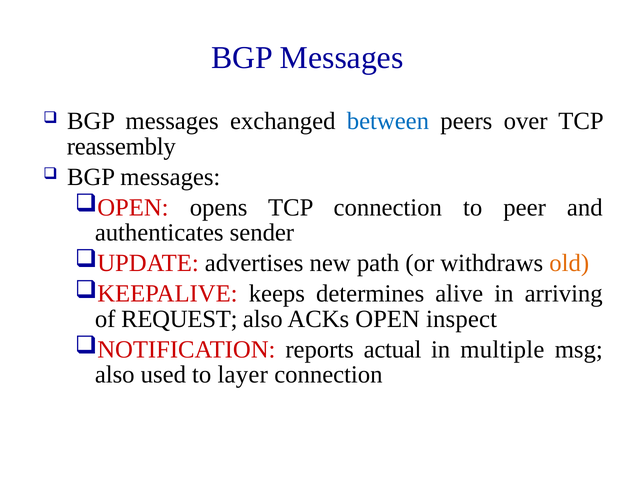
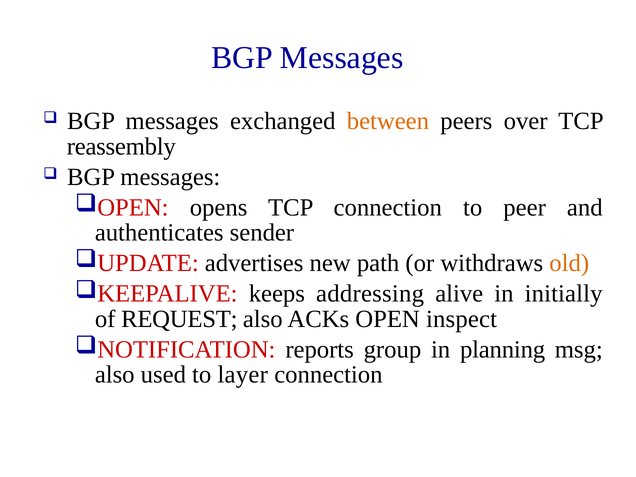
between colour: blue -> orange (388, 121)
determines: determines -> addressing (370, 294)
arriving: arriving -> initially (564, 294)
actual: actual -> group (392, 350)
multiple: multiple -> planning (503, 350)
